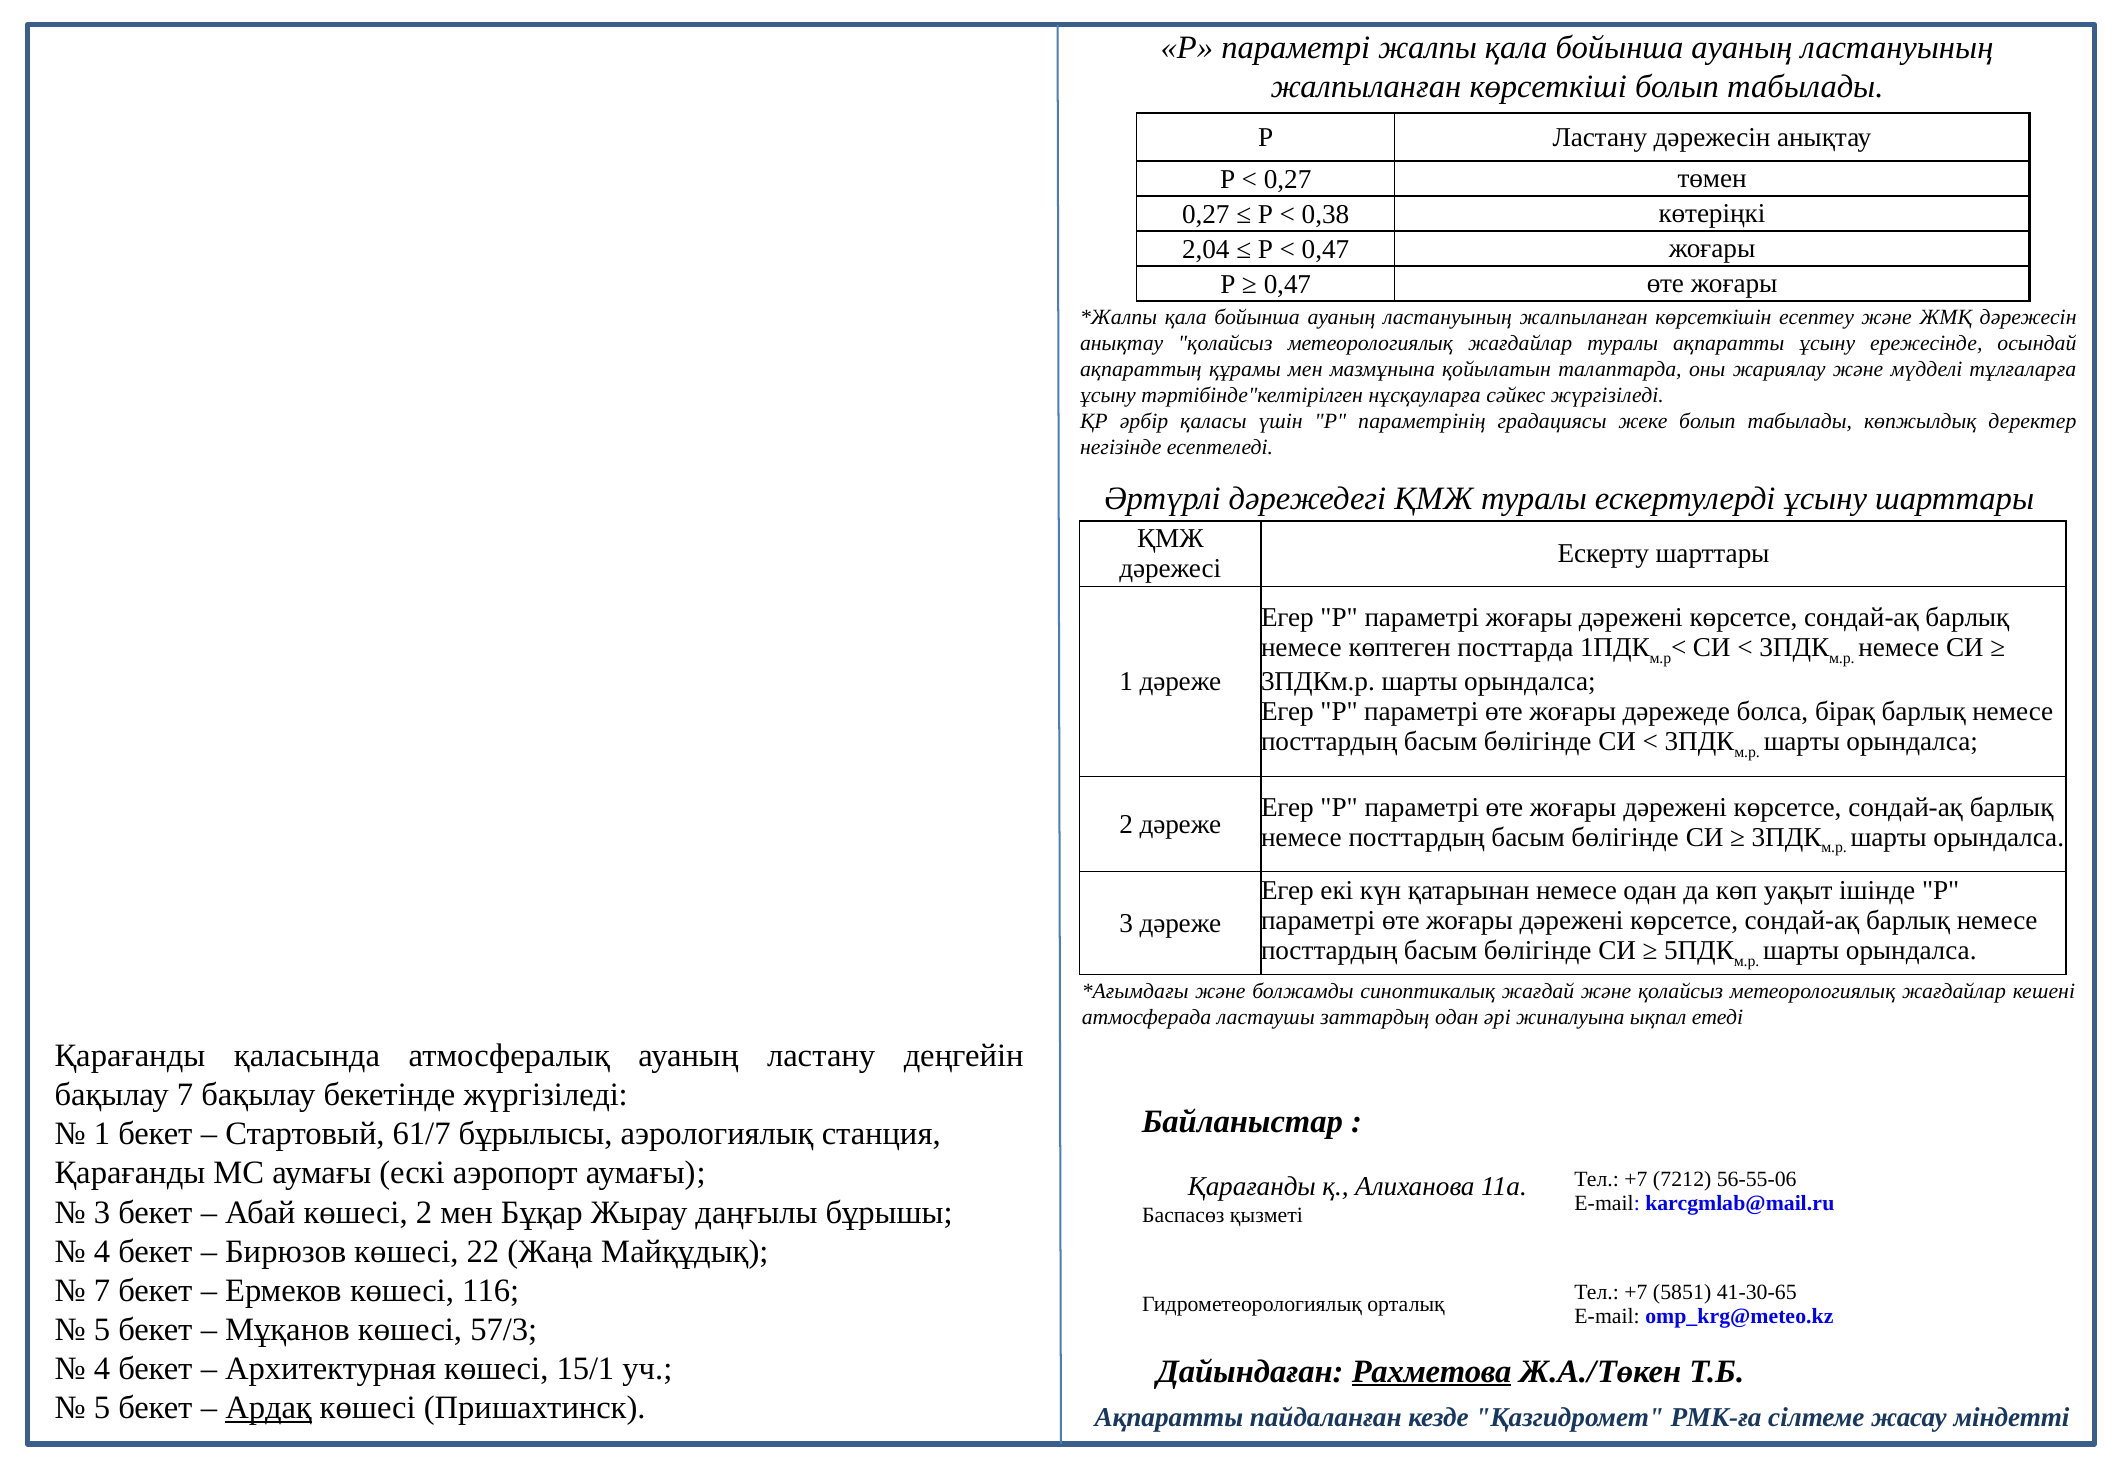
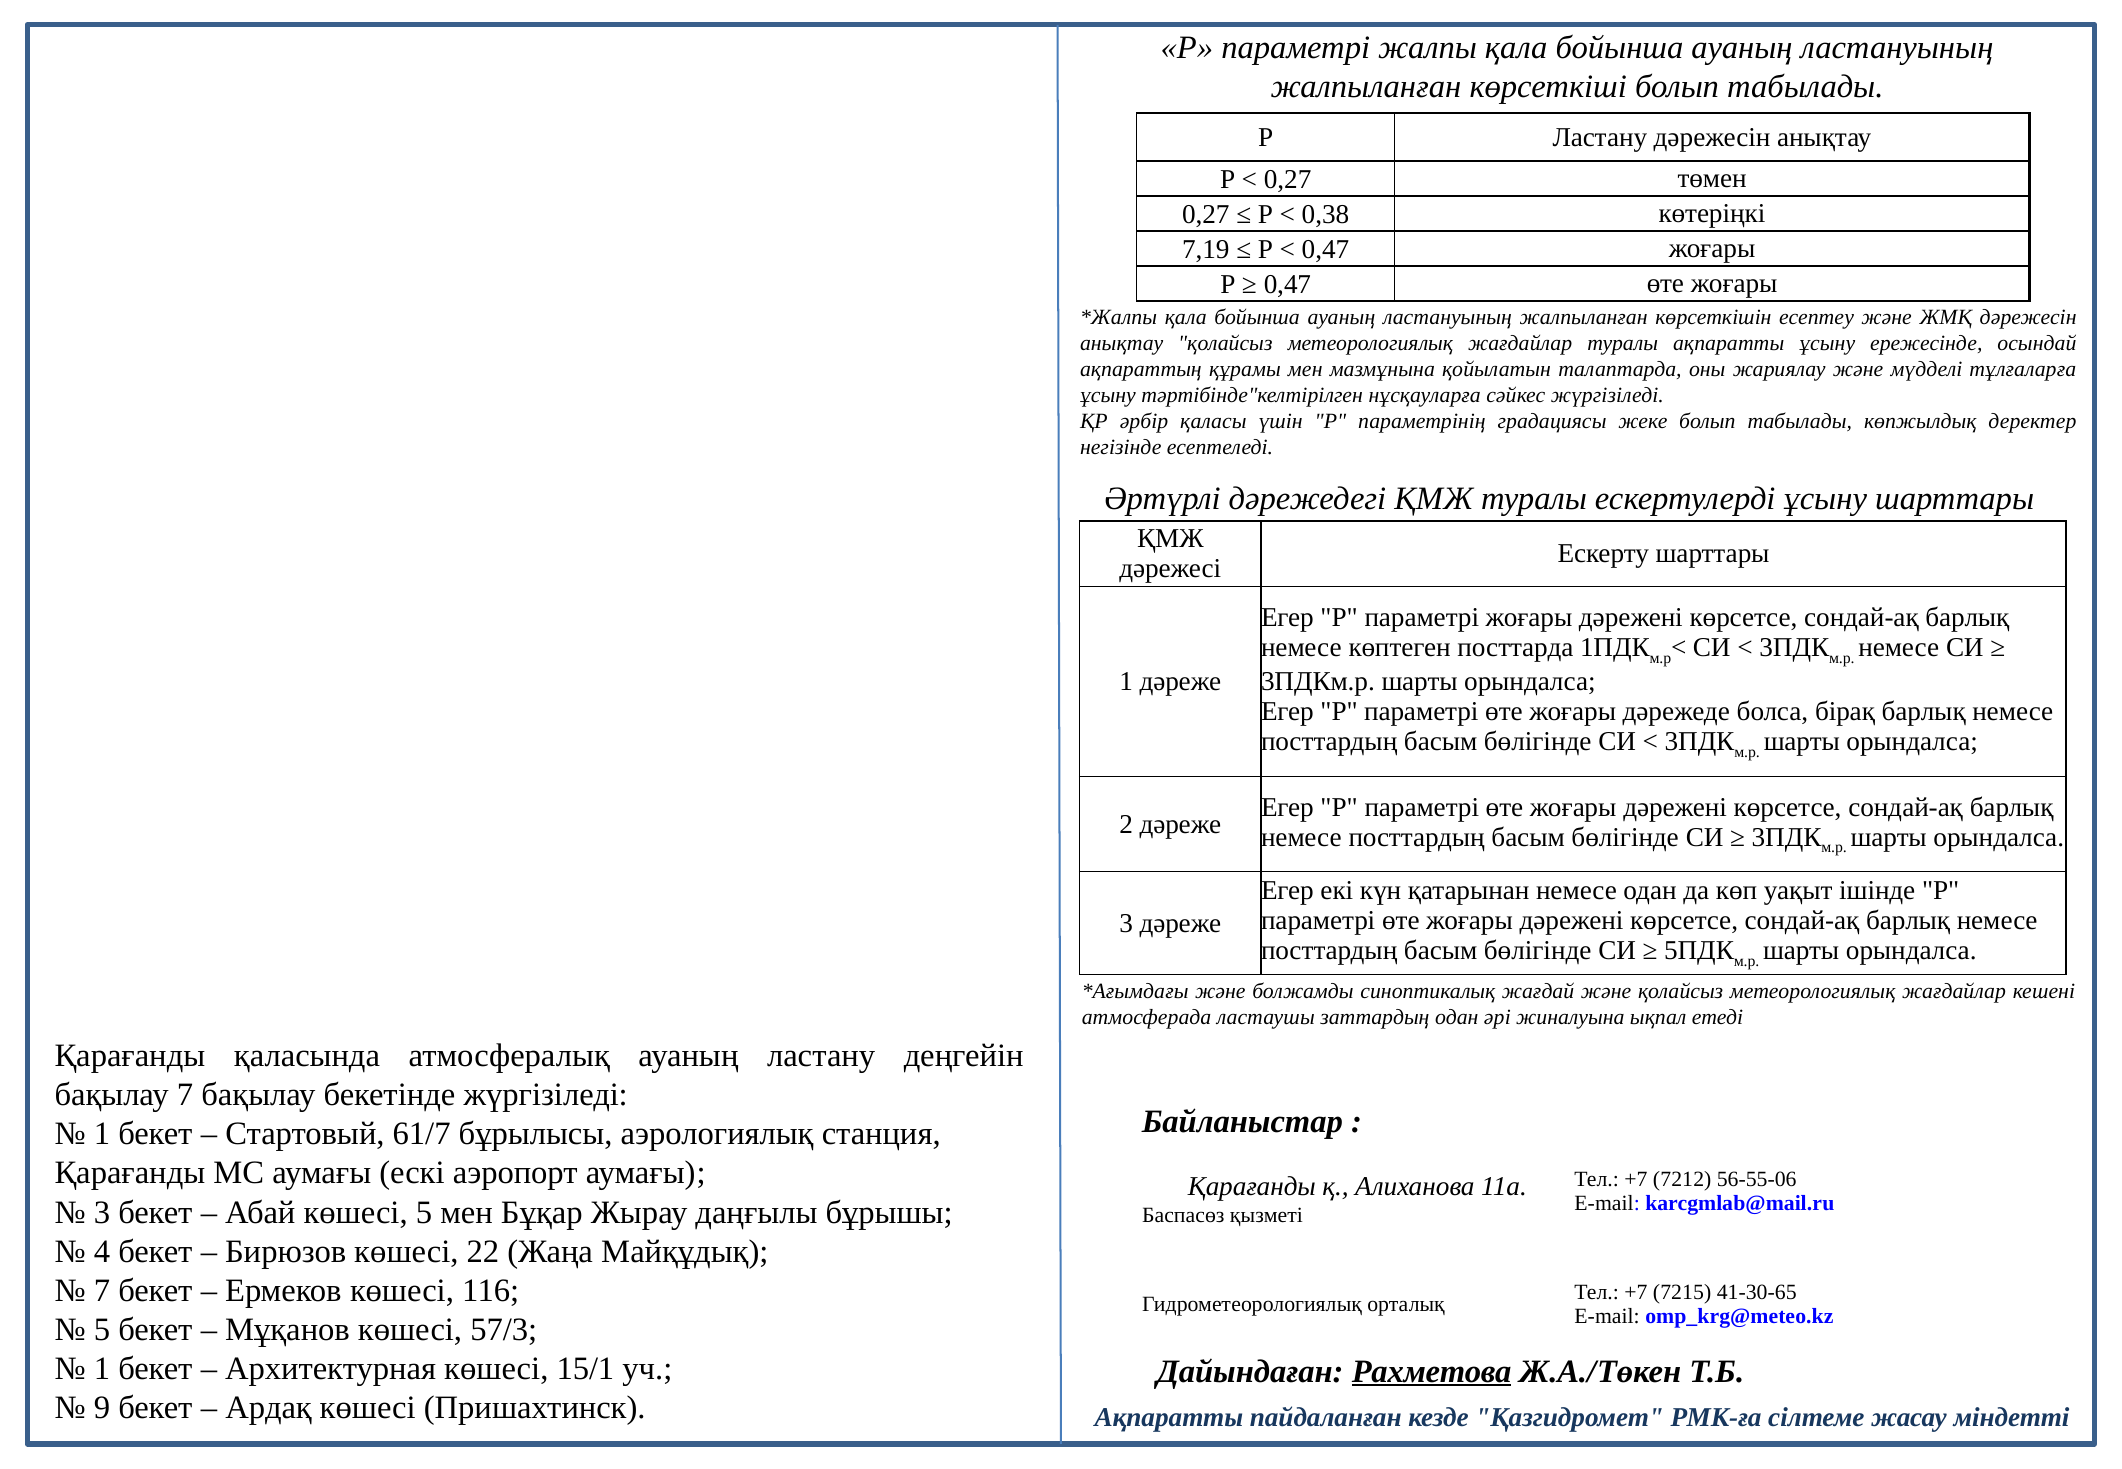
2,04: 2,04 -> 7,19 (1206, 250)
көшесі 2: 2 -> 5 (424, 1212)
5851: 5851 -> 7215 (1682, 1293)
4: 4 -> 1 (102, 1369)
5: 5 -> 9 (102, 1408)
Ардақ underline: present -> none (269, 1408)
